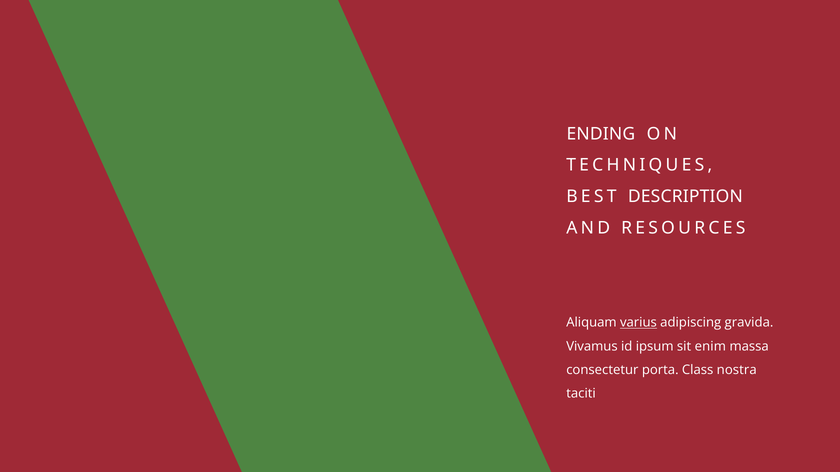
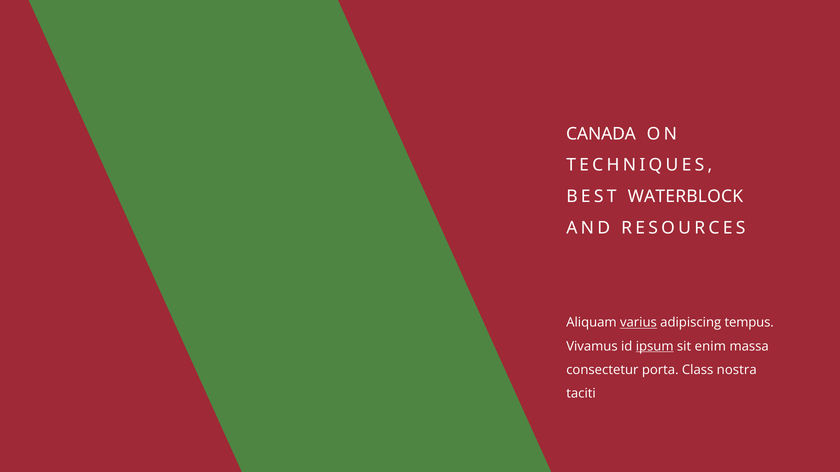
ENDING: ENDING -> CANADA (601, 134)
DESCRIPTION: DESCRIPTION -> WATERBLOCK (685, 197)
gravida: gravida -> tempus (749, 323)
ipsum underline: none -> present (655, 347)
